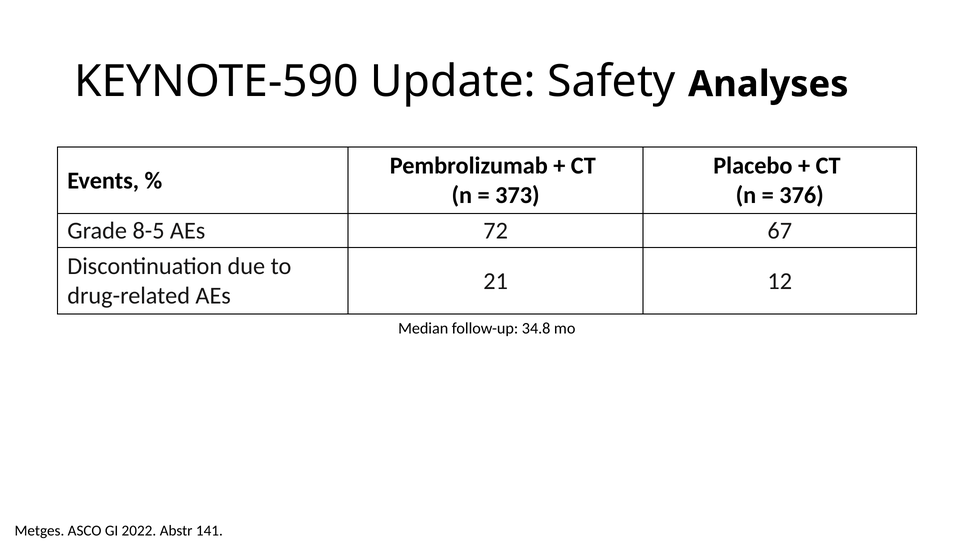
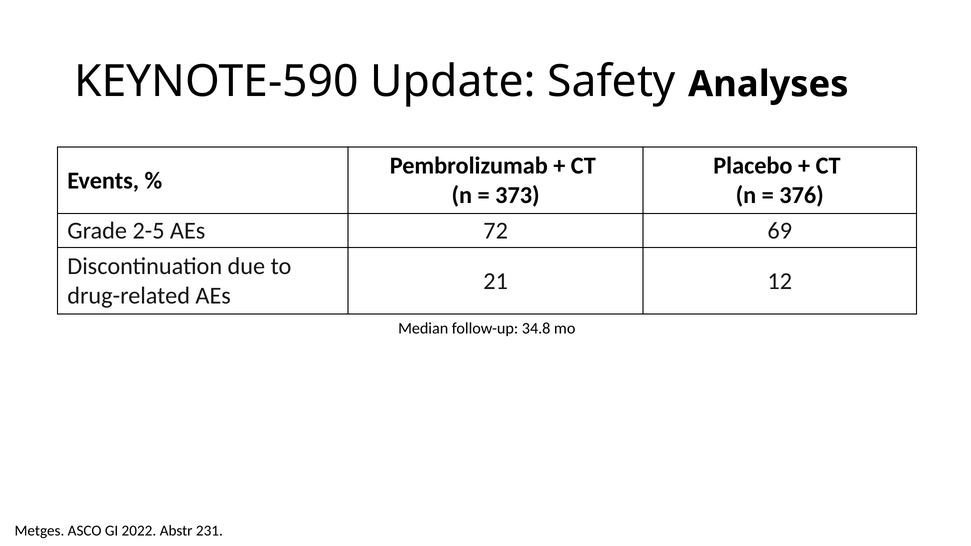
8-5: 8-5 -> 2-5 (149, 231)
67: 67 -> 69 (780, 231)
141: 141 -> 231 (209, 531)
